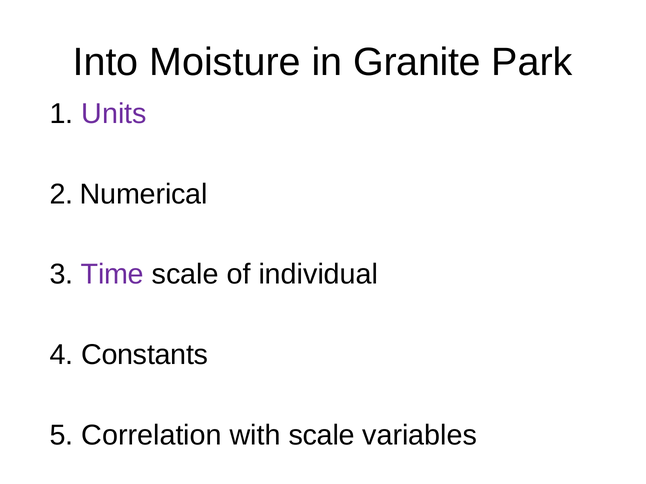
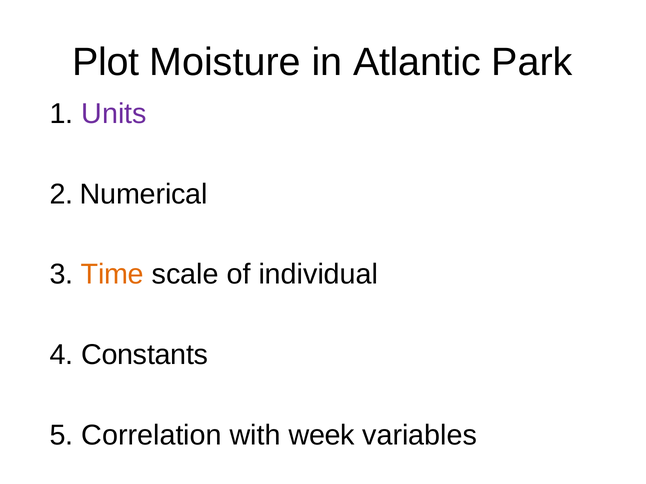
Into: Into -> Plot (106, 63)
Granite: Granite -> Atlantic (417, 63)
Time colour: purple -> orange (112, 275)
with scale: scale -> week (322, 436)
